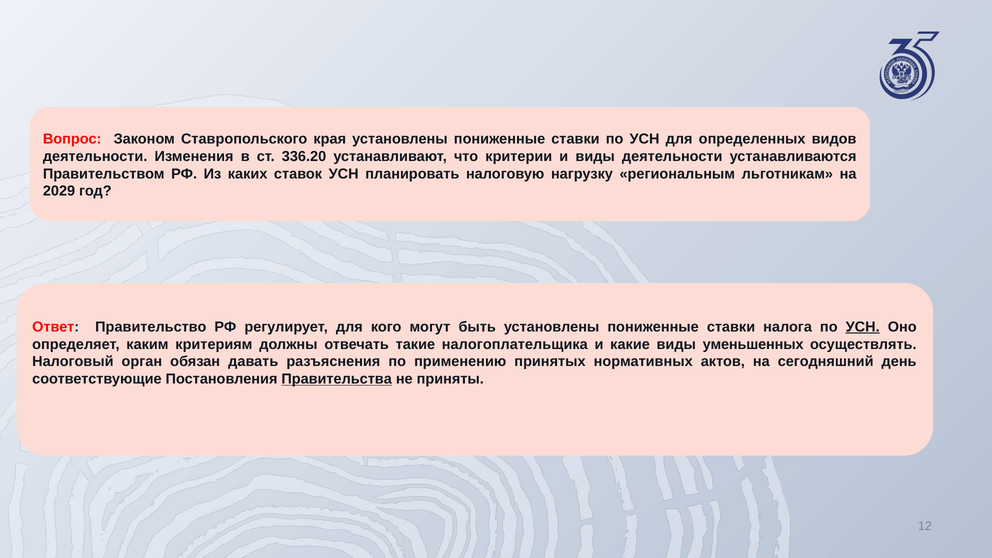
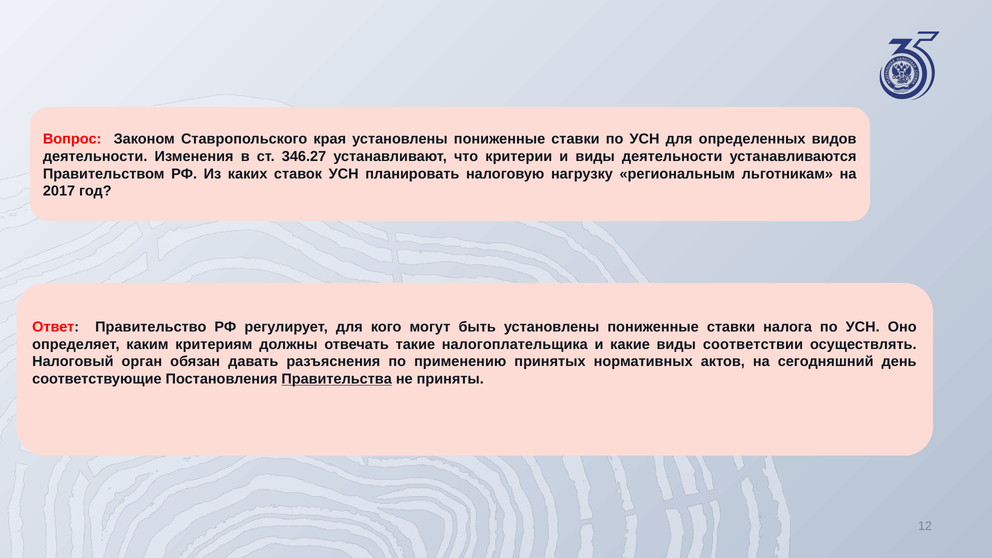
336.20: 336.20 -> 346.27 (304, 156)
2029: 2029 -> 2017 (59, 191)
УСН underline: present -> none (863, 327)
уменьшенных: уменьшенных -> соответствии (753, 344)
